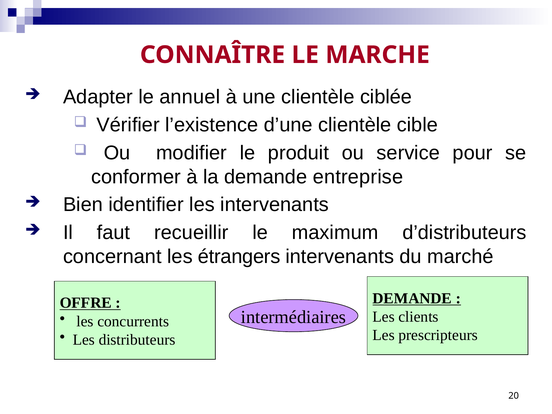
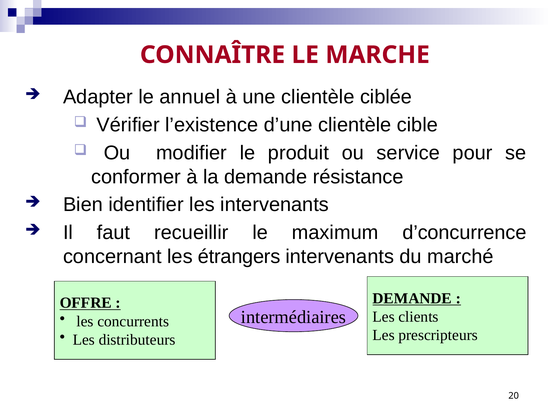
entreprise: entreprise -> résistance (358, 177)
d’distributeurs: d’distributeurs -> d’concurrence (464, 233)
